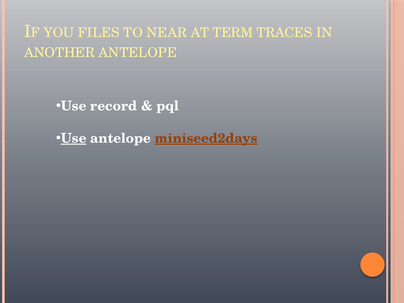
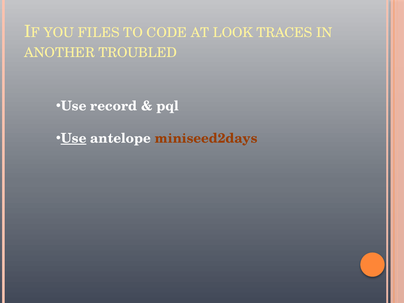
NEAR: NEAR -> CODE (167, 33)
TERM: TERM -> LOOK (233, 33)
ANOTHER ANTELOPE: ANTELOPE -> TROUBLED (138, 53)
miniseed2days underline: present -> none (206, 138)
